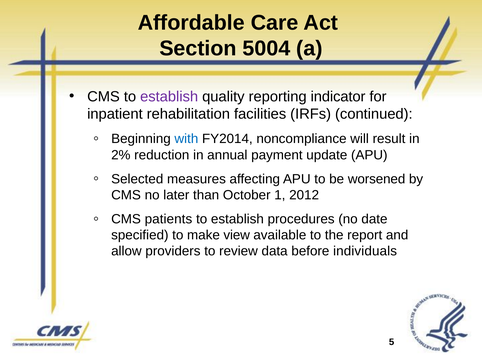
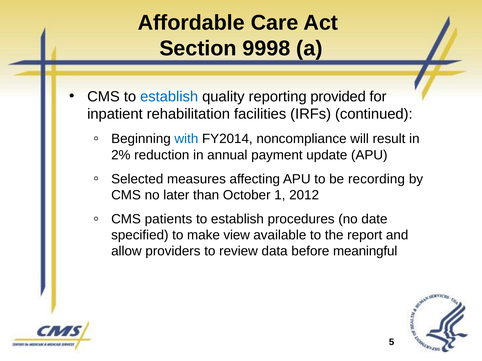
5004: 5004 -> 9998 (266, 48)
establish colour: purple -> blue (169, 97)
indicator: indicator -> provided (338, 97)
worsened: worsened -> recording (376, 179)
individuals: individuals -> meaningful (365, 252)
